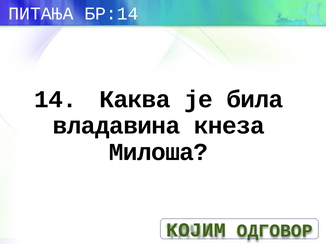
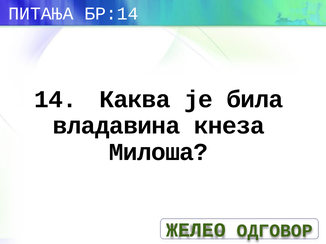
КОЈИМ: КОЈИМ -> ЖЕЛЕО (196, 231)
